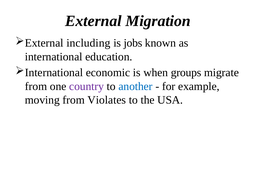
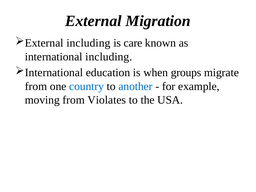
jobs: jobs -> care (133, 43)
international education: education -> including (109, 57)
economic: economic -> education (108, 73)
country colour: purple -> blue (87, 86)
